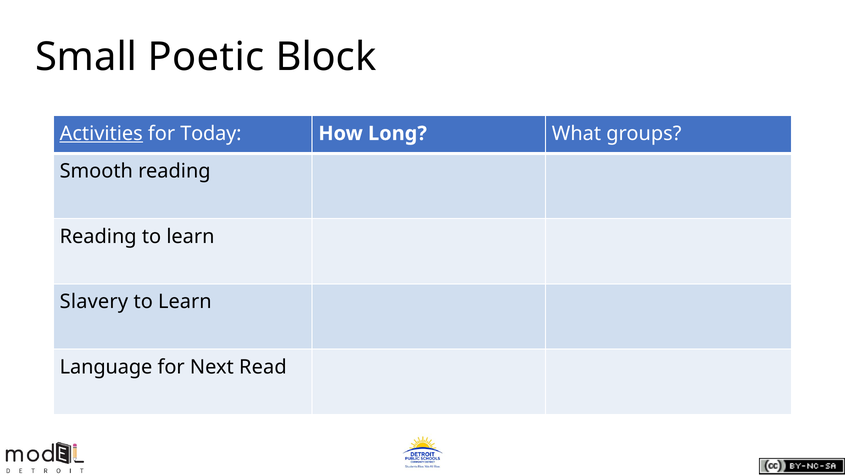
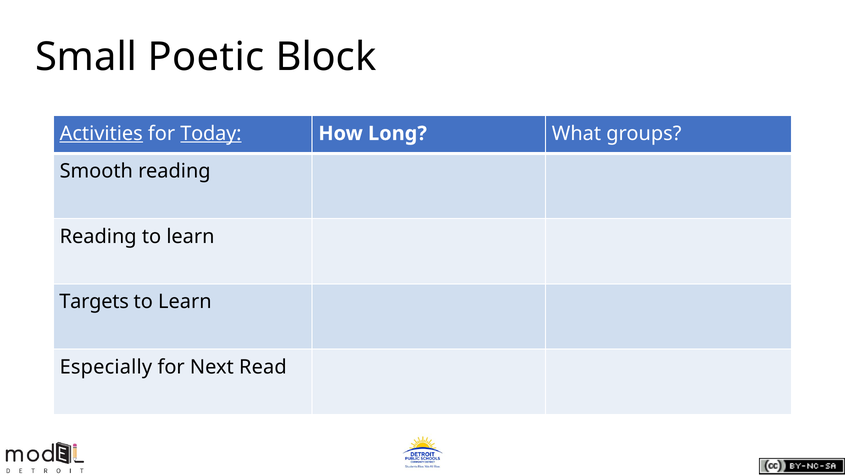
Today underline: none -> present (211, 133)
Slavery: Slavery -> Targets (94, 301)
Language: Language -> Especially (106, 367)
